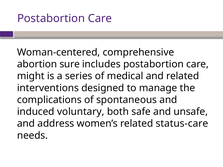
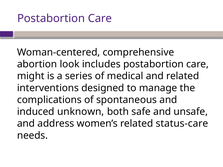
sure: sure -> look (70, 64)
voluntary: voluntary -> unknown (81, 112)
